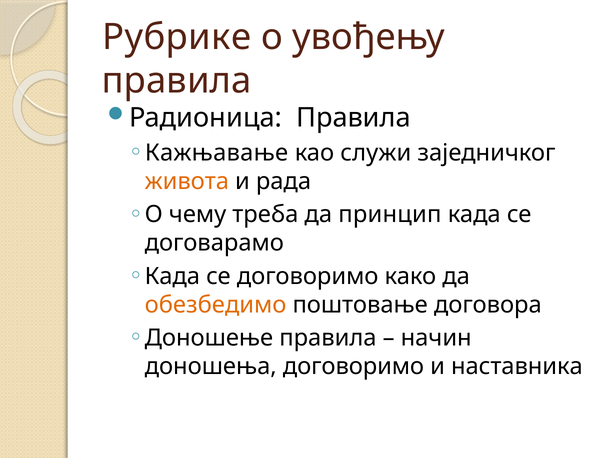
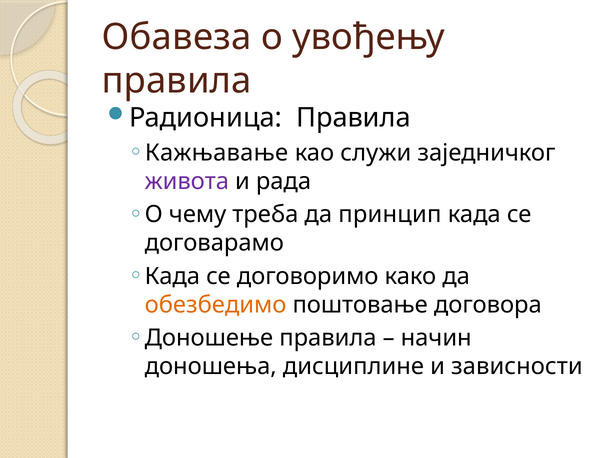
Рубрике: Рубрике -> Обавеза (177, 37)
живота colour: orange -> purple (187, 181)
доношења договоримо: договоримо -> дисциплине (353, 367)
наставника: наставника -> зависности (517, 367)
